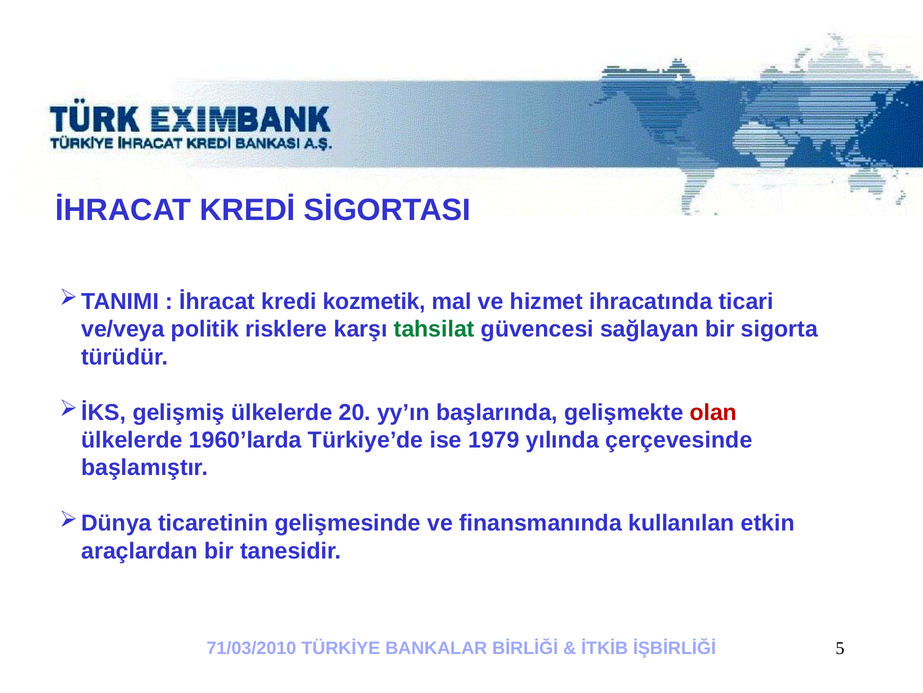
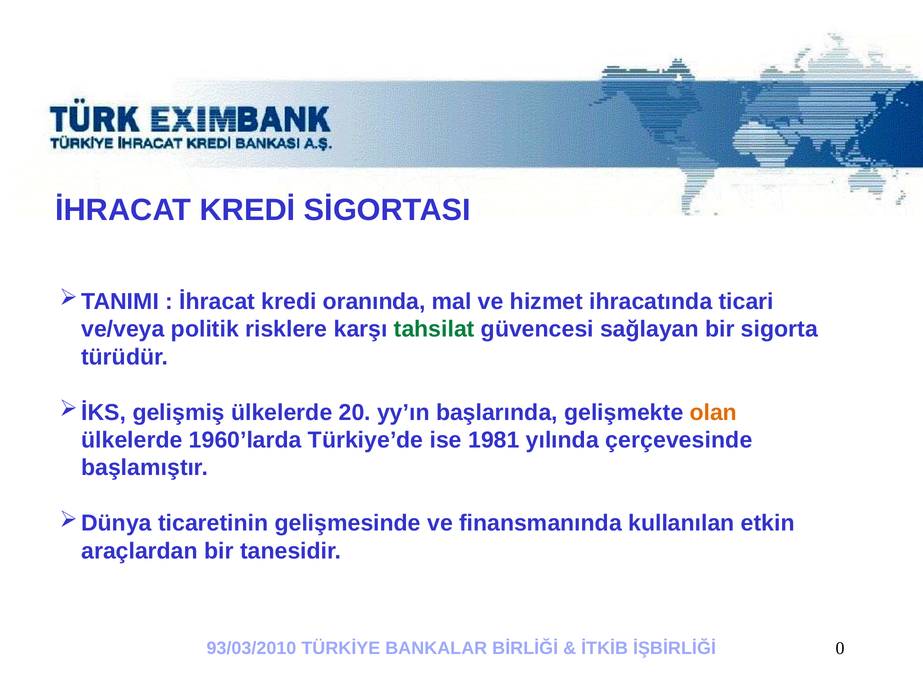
kozmetik: kozmetik -> oranında (374, 301)
olan colour: red -> orange (713, 412)
1979: 1979 -> 1981 (494, 440)
71/03/2010: 71/03/2010 -> 93/03/2010 (251, 647)
5: 5 -> 0 (840, 647)
